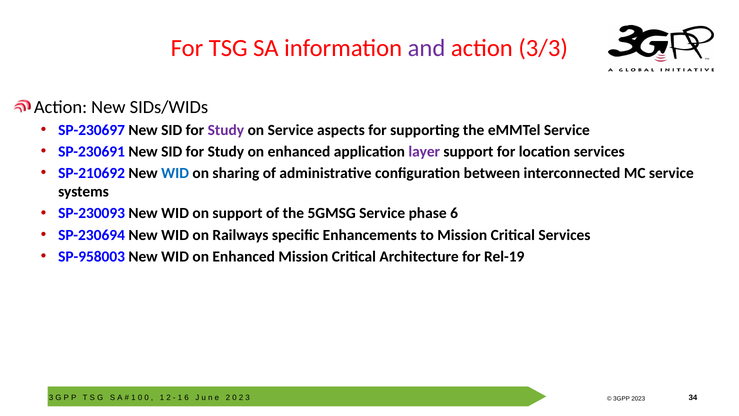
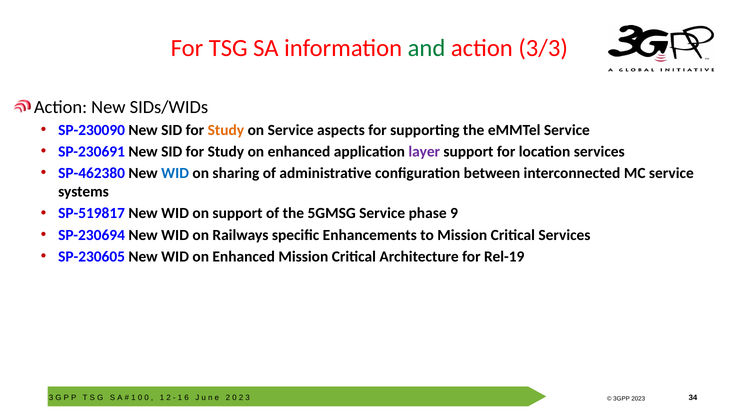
and colour: purple -> green (427, 48)
SP-230697: SP-230697 -> SP-230090 (92, 130)
Study colour: purple -> orange (226, 130)
SP-210692: SP-210692 -> SP-462380 (92, 173)
SP-230093: SP-230093 -> SP-519817 (92, 213)
phase 6: 6 -> 9 (454, 213)
SP-958003: SP-958003 -> SP-230605 (92, 256)
